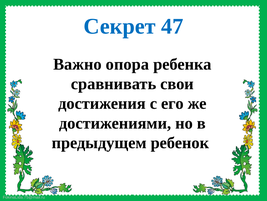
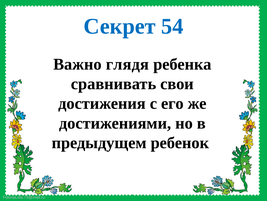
47: 47 -> 54 (172, 26)
опора: опора -> глядя (127, 64)
